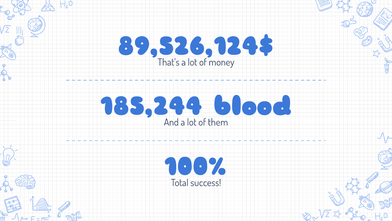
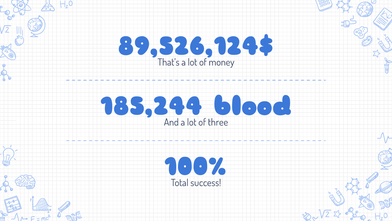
them: them -> three (218, 122)
